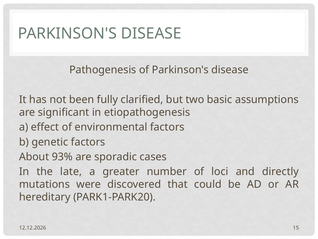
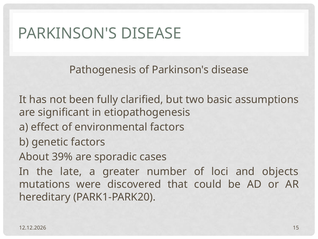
93%: 93% -> 39% (62, 157)
directly: directly -> objects (280, 171)
